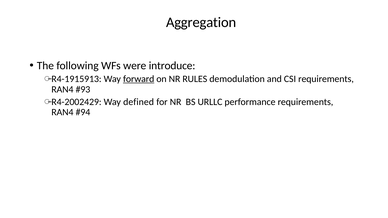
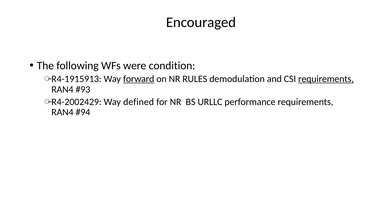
Aggregation: Aggregation -> Encouraged (201, 22)
introduce: introduce -> condition (172, 66)
requirements underline: none -> present (326, 79)
